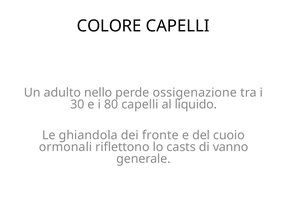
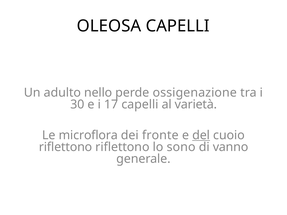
COLORE: COLORE -> OLEOSA (109, 26)
80: 80 -> 17 (111, 105)
liquido: liquido -> varietà (196, 105)
ghiandola: ghiandola -> microflora (88, 135)
del underline: none -> present (201, 135)
ormonali: ormonali -> riflettono (66, 147)
casts: casts -> sono (181, 147)
